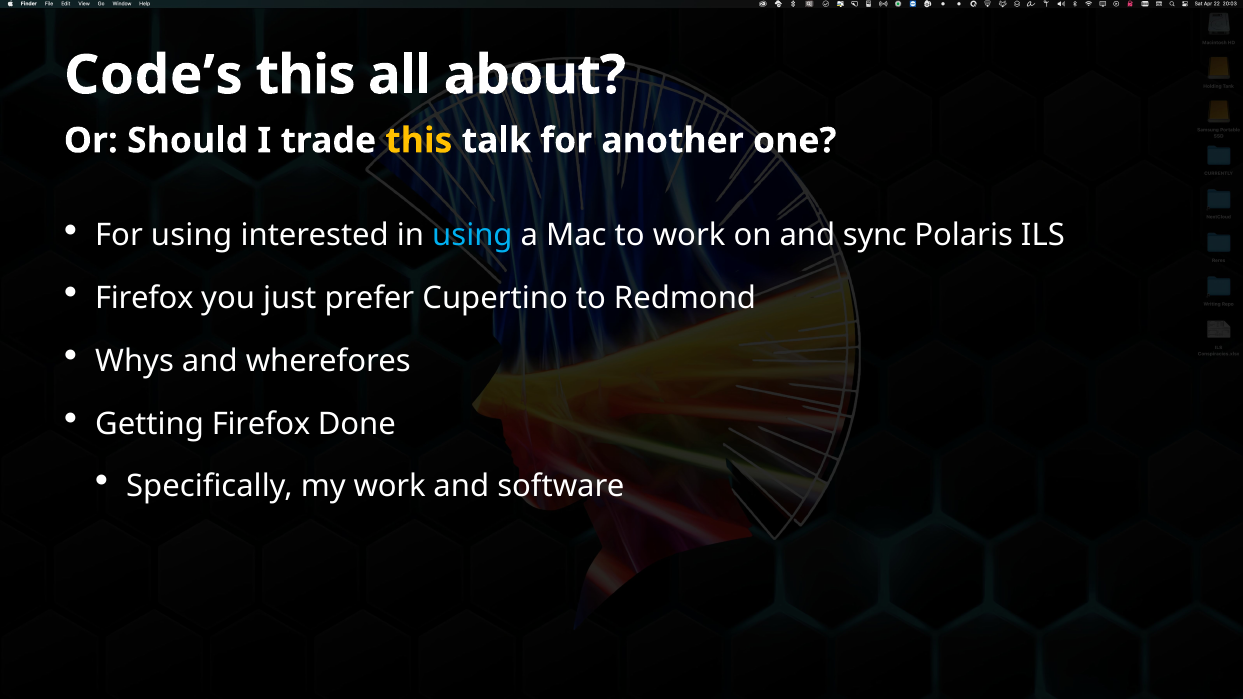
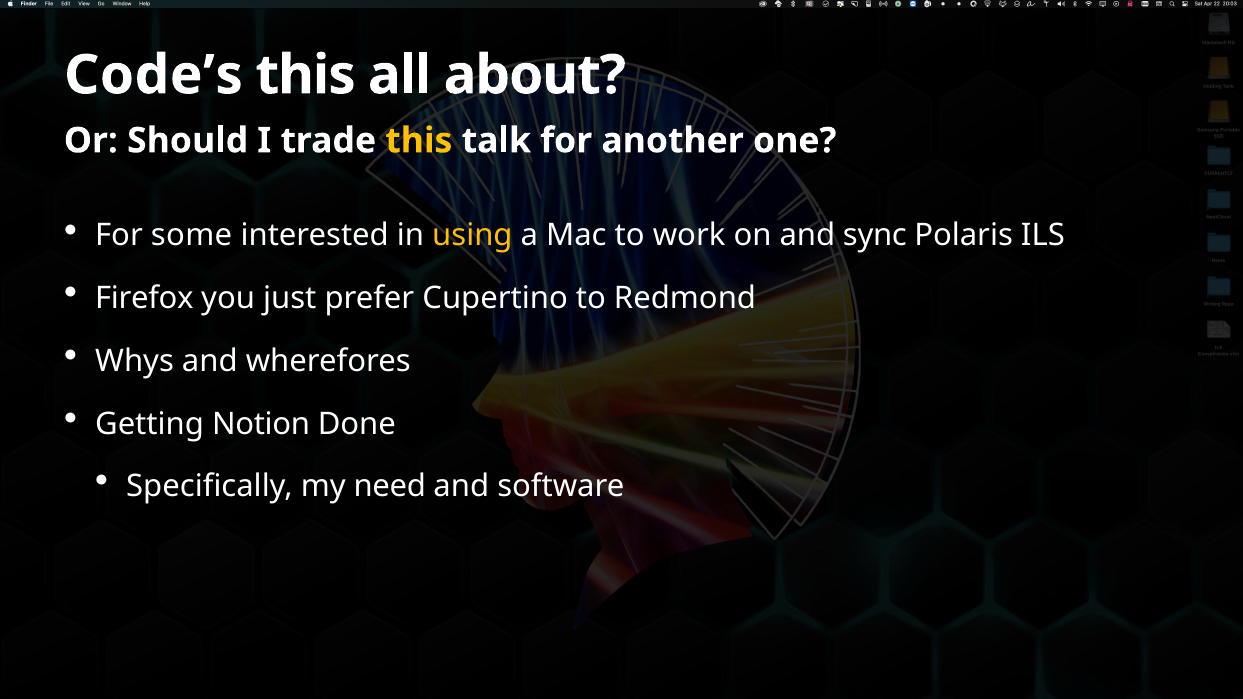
For using: using -> some (192, 236)
using colour: light blue -> yellow (472, 236)
Getting Firefox: Firefox -> Notion (261, 424)
my work: work -> need (390, 487)
